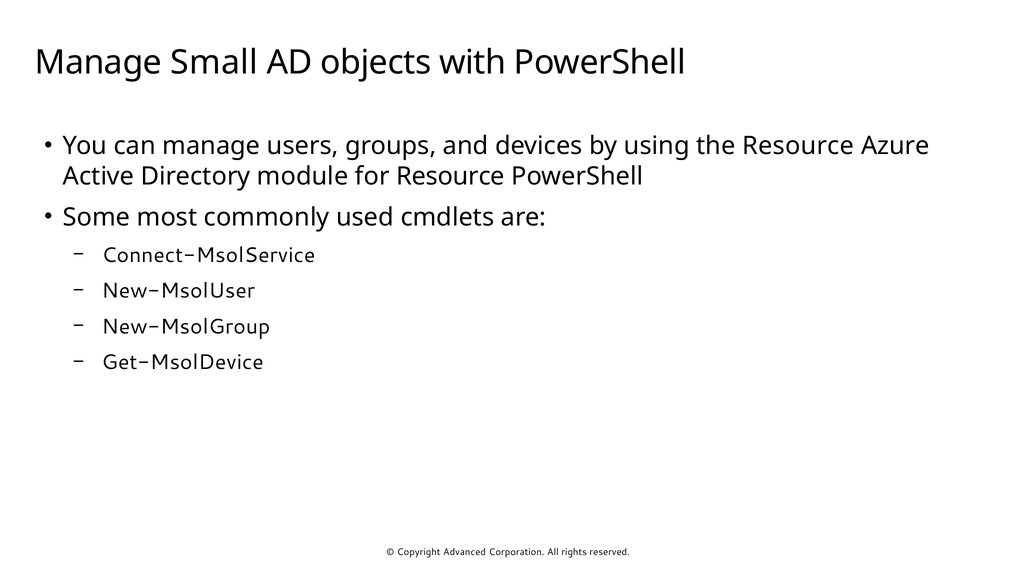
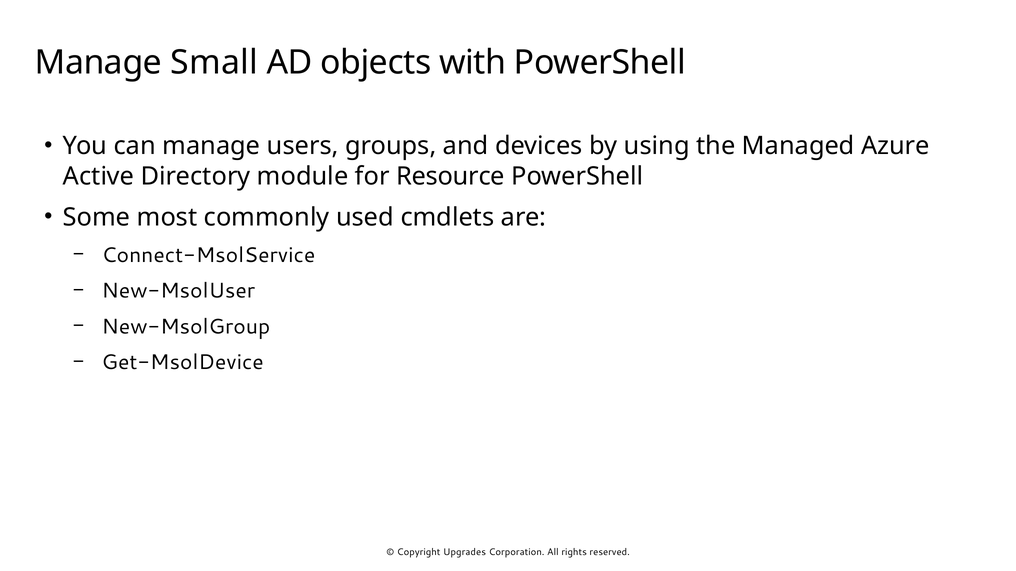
the Resource: Resource -> Managed (798, 146)
Advanced: Advanced -> Upgrades (465, 552)
